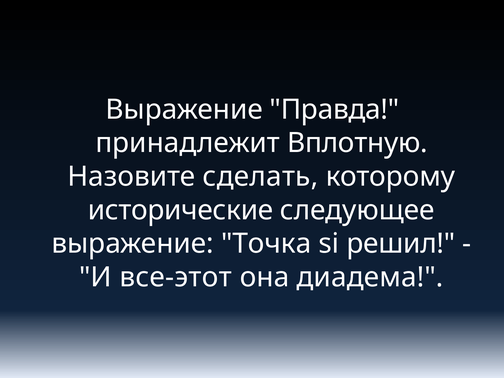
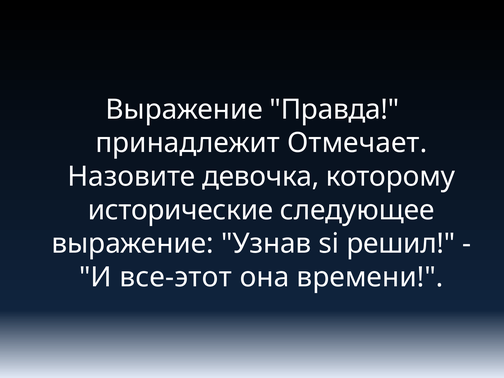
Вплотную: Вплотную -> Отмечает (357, 143)
сделать: сделать -> девочка (261, 177)
Точка: Точка -> Узнав (266, 244)
диадема: диадема -> времени (370, 277)
